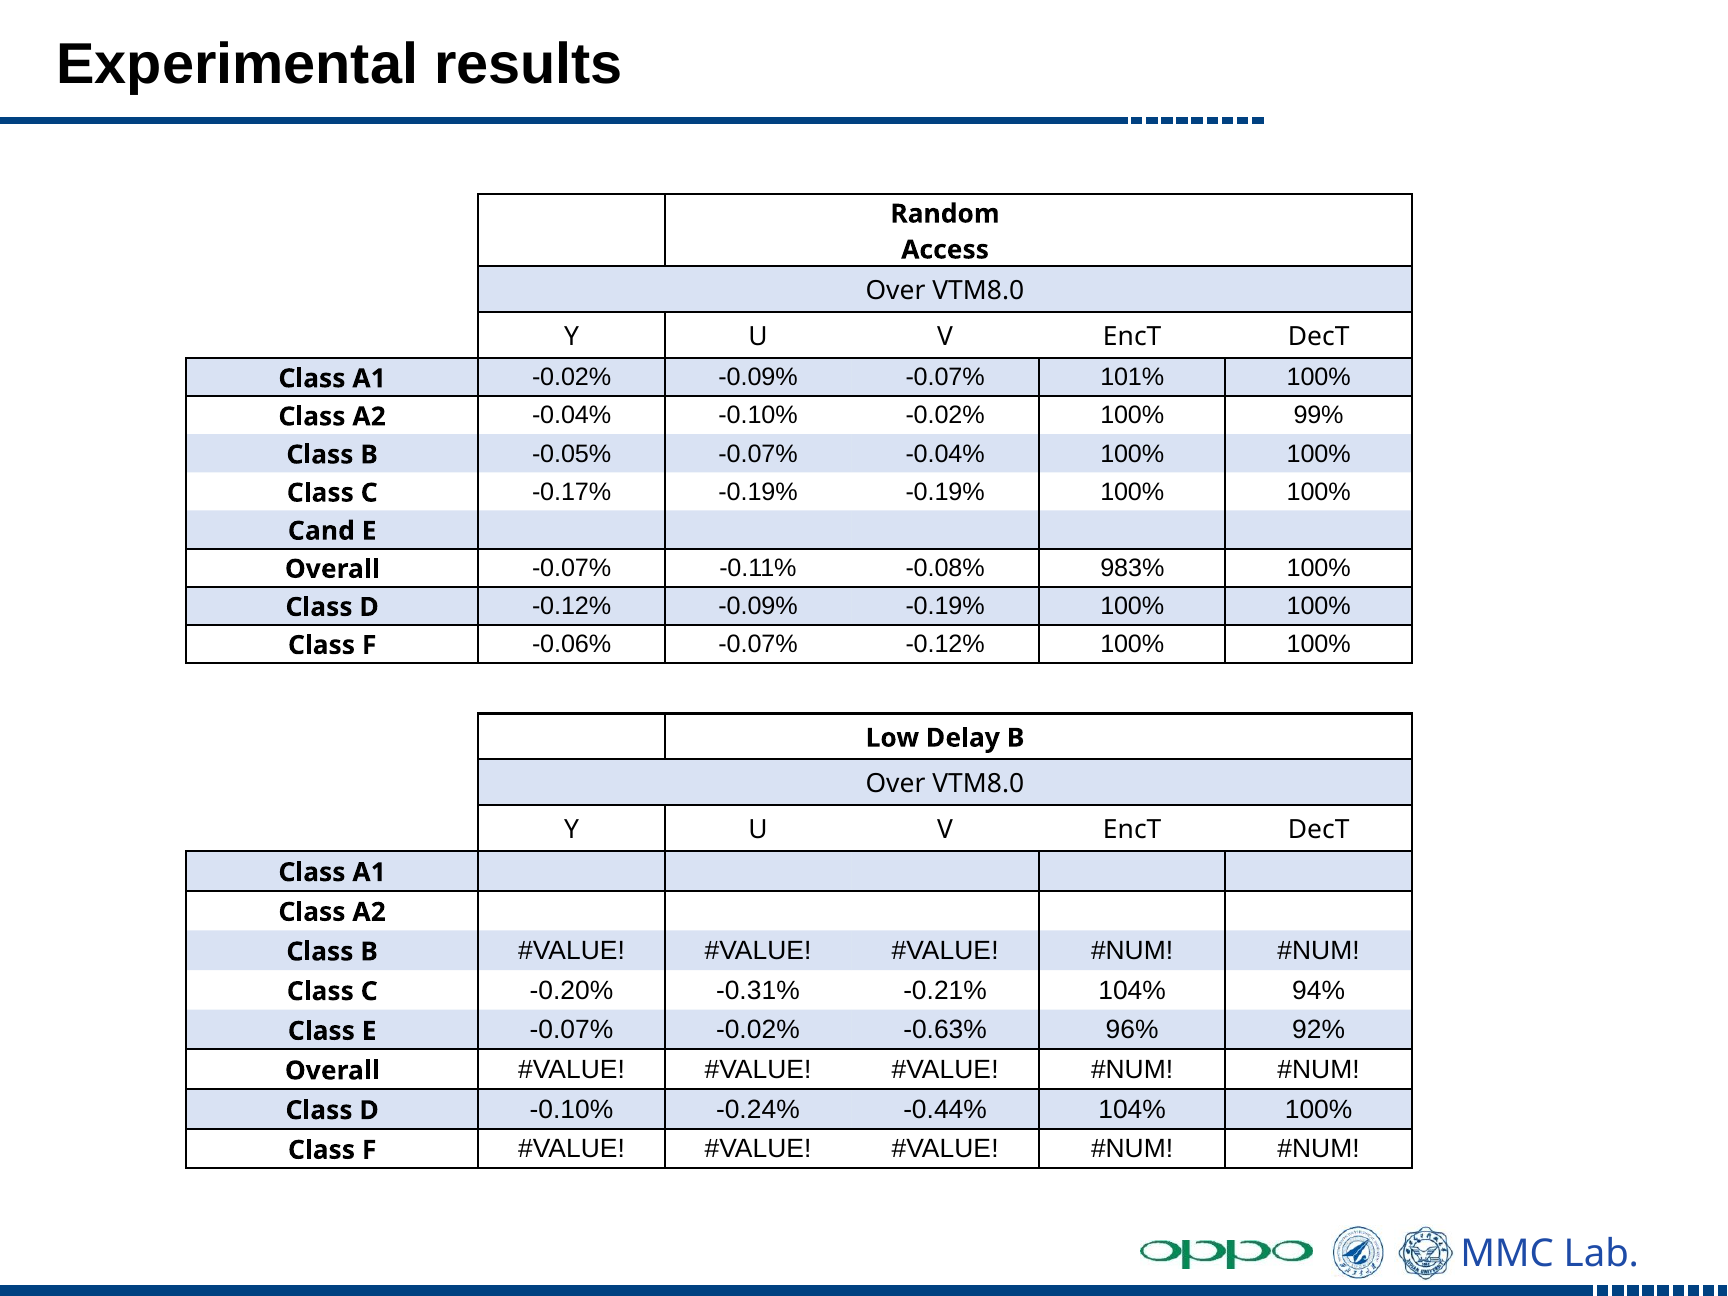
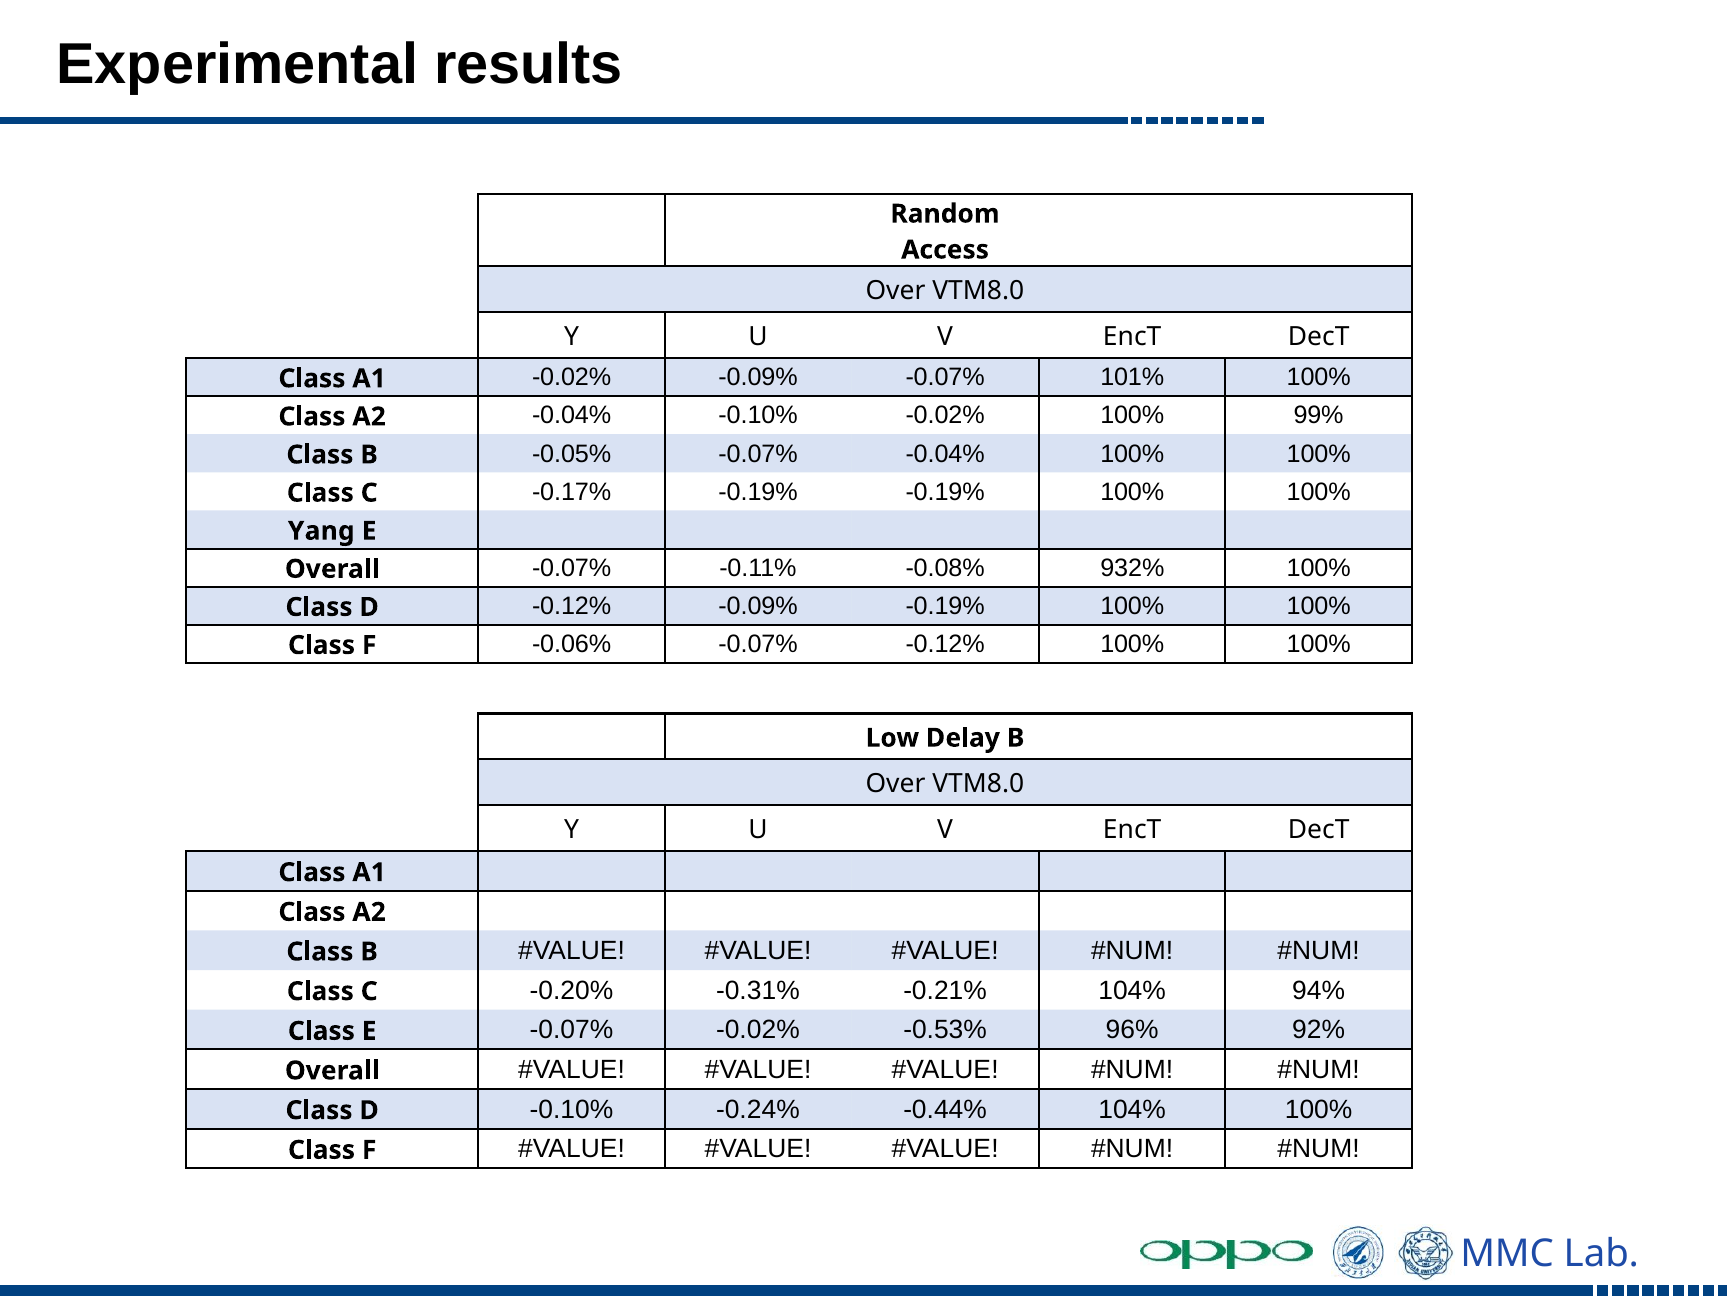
Cand: Cand -> Yang (321, 531)
983%: 983% -> 932% (1132, 568)
-0.63%: -0.63% -> -0.53% (945, 1030)
